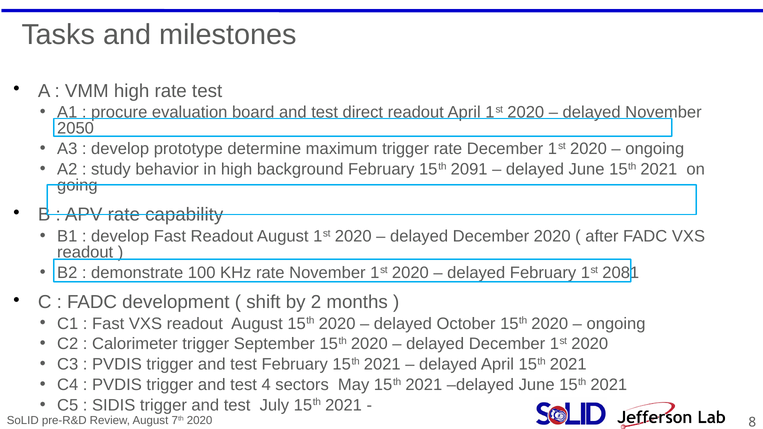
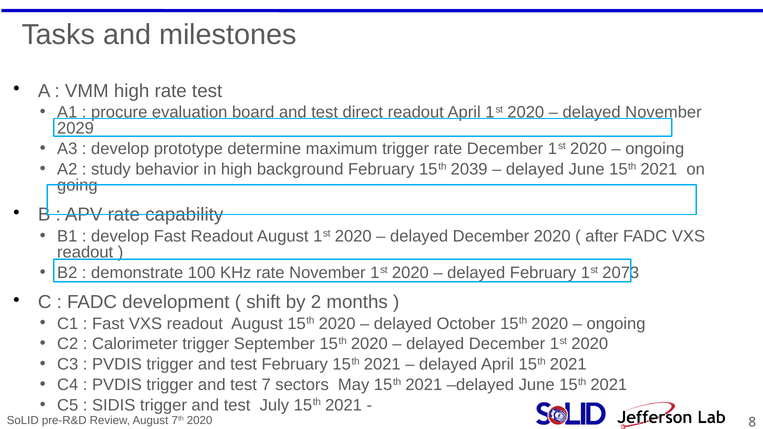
2050: 2050 -> 2029 (76, 129)
2091: 2091 -> 2039 (469, 169)
2081: 2081 -> 2073 (621, 273)
4: 4 -> 7 (266, 385)
